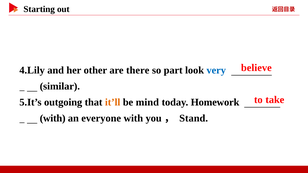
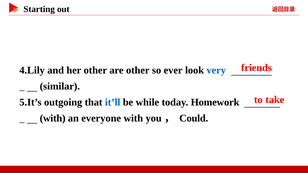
believe: believe -> friends (256, 68)
are there: there -> other (138, 70)
part: part -> ever (173, 70)
it’ll colour: orange -> blue (113, 102)
mind: mind -> while (147, 102)
Stand: Stand -> Could (194, 118)
